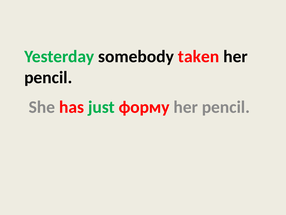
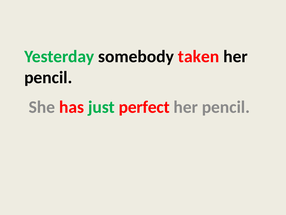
форму: форму -> perfect (144, 107)
